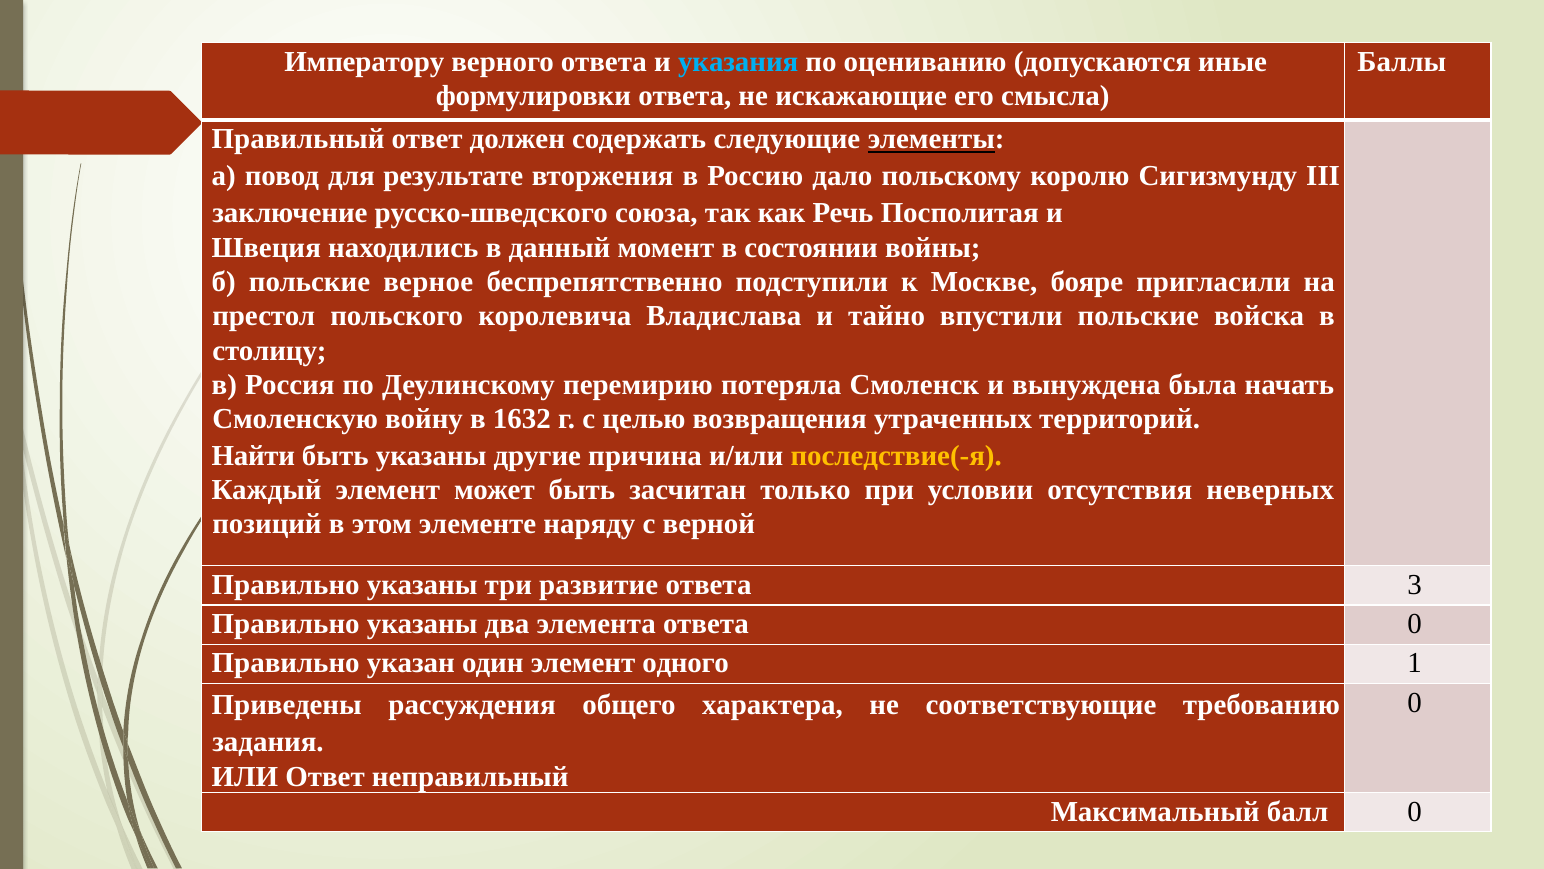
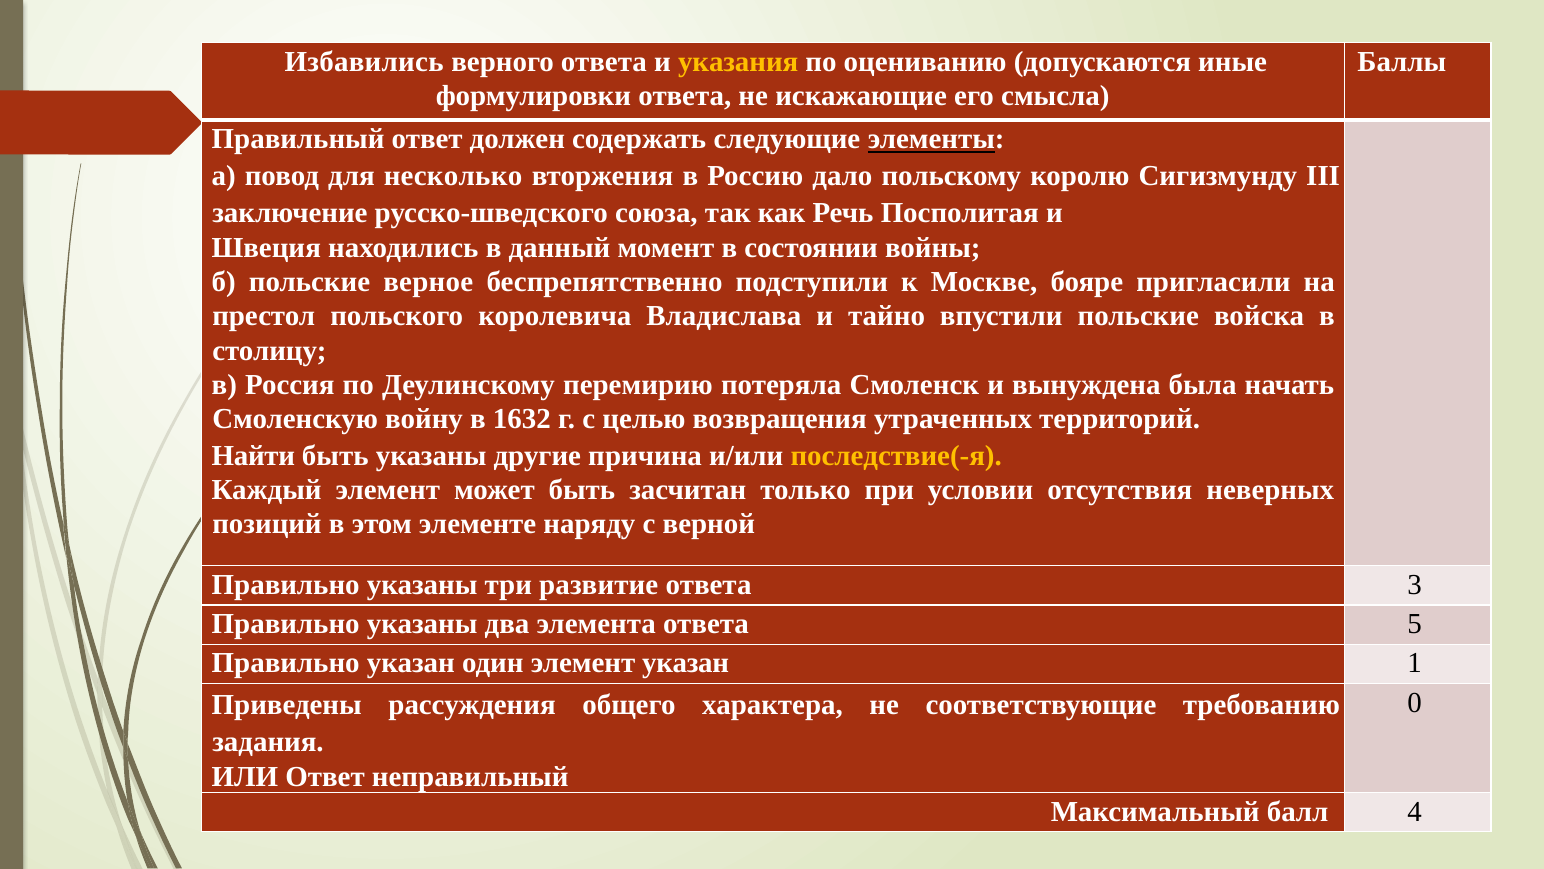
Императору: Императору -> Избавились (364, 61)
указания colour: light blue -> yellow (738, 61)
результате: результате -> несколько (453, 176)
ответа 0: 0 -> 5 (1415, 624)
элемент одного: одного -> указан (686, 663)
балл 0: 0 -> 4 (1415, 811)
